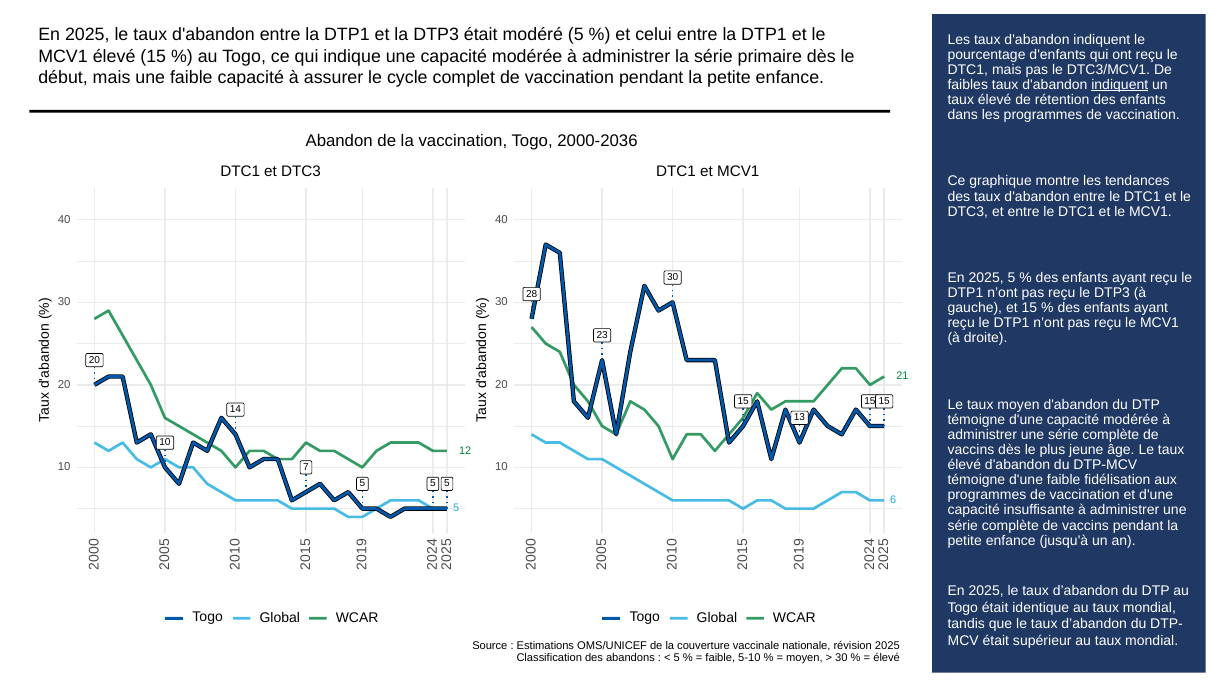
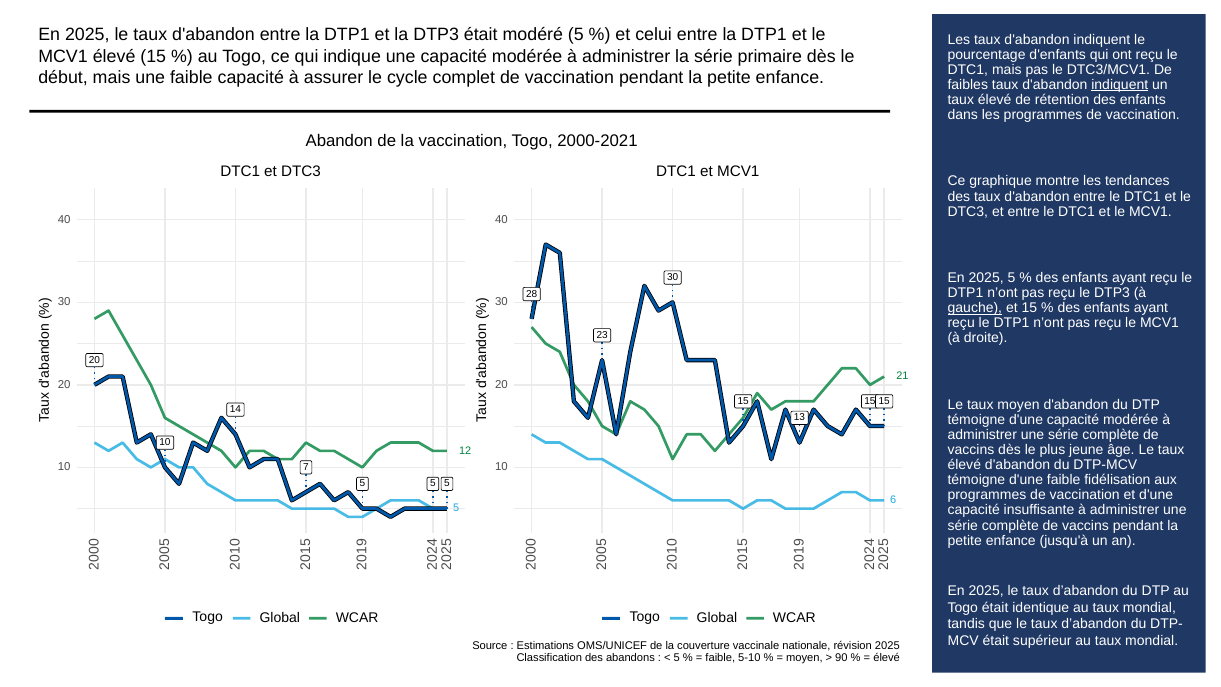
2000-2036: 2000-2036 -> 2000-2021 (598, 141)
gauche underline: none -> present (975, 308)
30: 30 -> 90 (841, 658)
